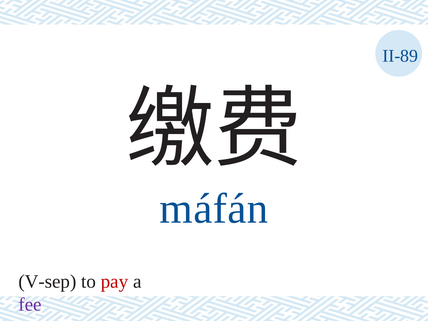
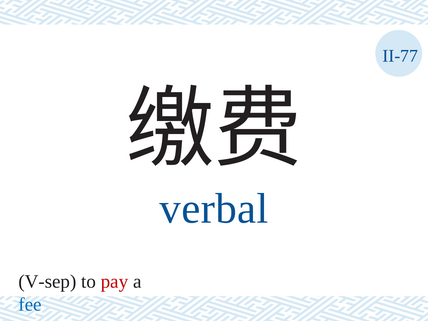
II-89: II-89 -> II-77 (400, 56)
máfán: máfán -> verbal (214, 209)
fee colour: purple -> blue (30, 304)
